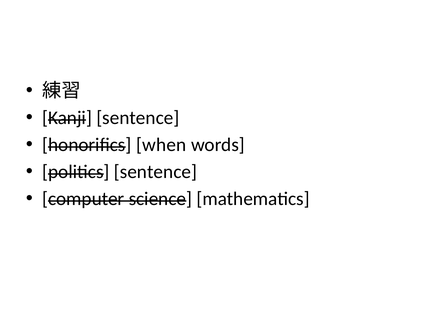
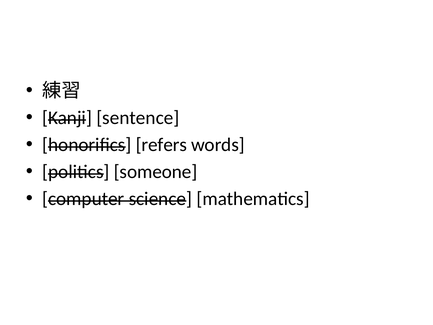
when: when -> refers (161, 145)
politics sentence: sentence -> someone (156, 172)
